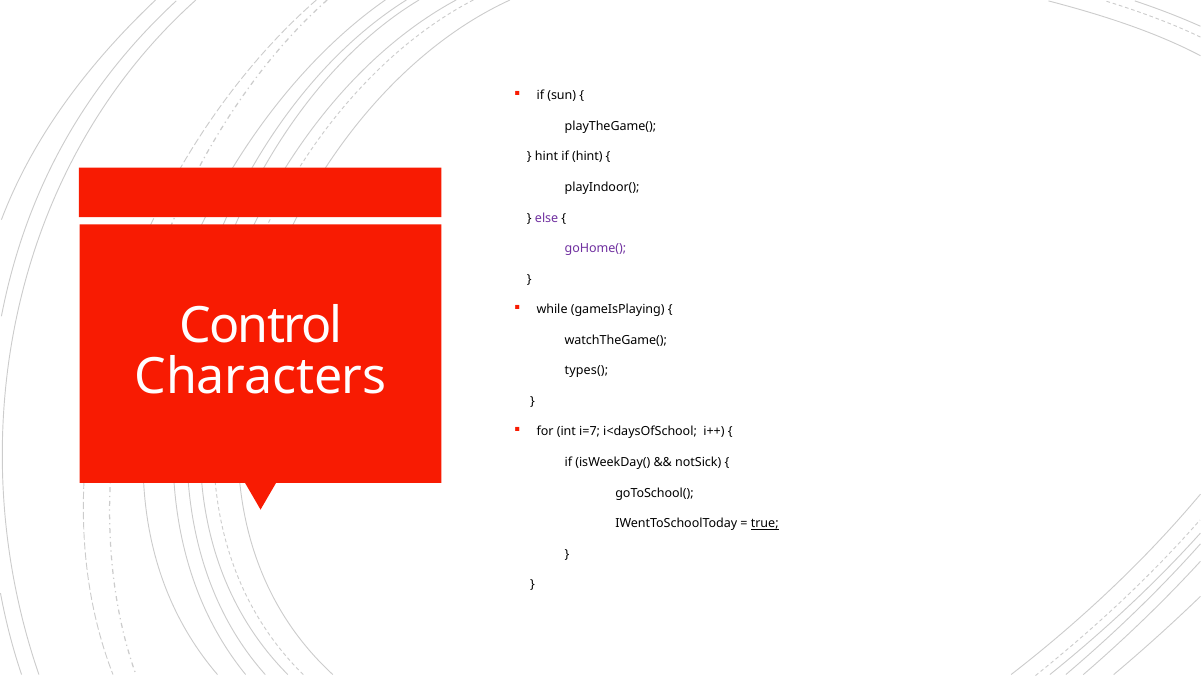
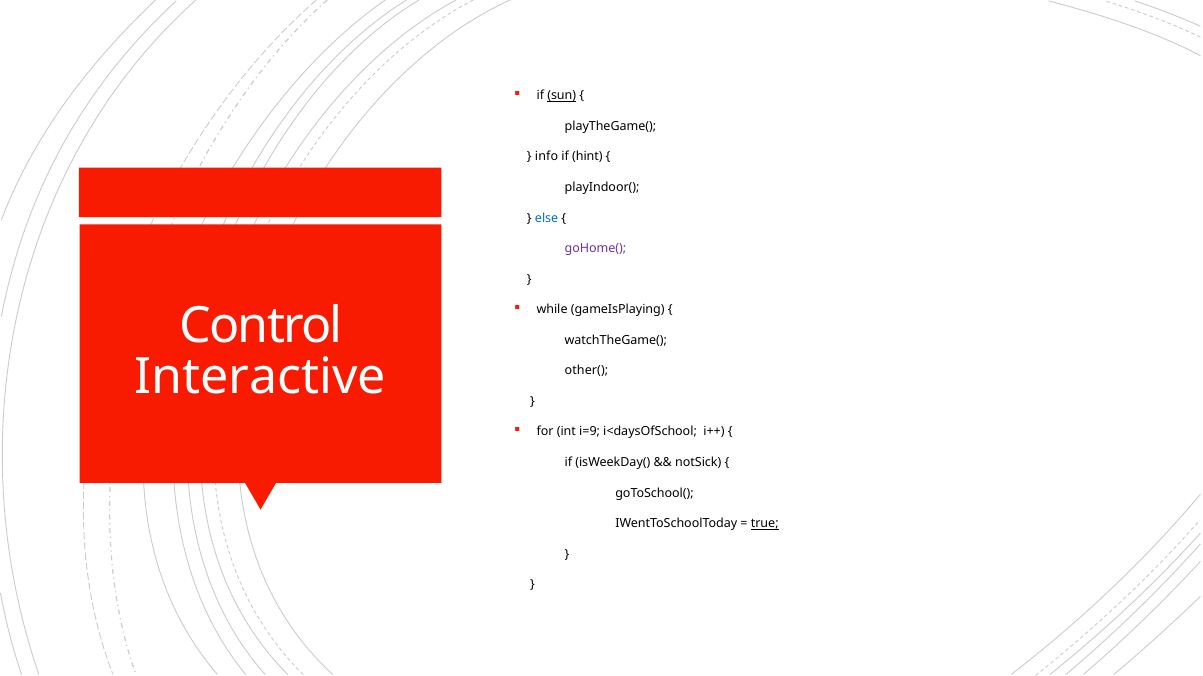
sun underline: none -> present (562, 96)
hint: hint -> info (547, 157)
else colour: purple -> blue (547, 218)
Characters: Characters -> Interactive (260, 377)
types(: types( -> other( (586, 371)
i=7: i=7 -> i=9 (590, 432)
